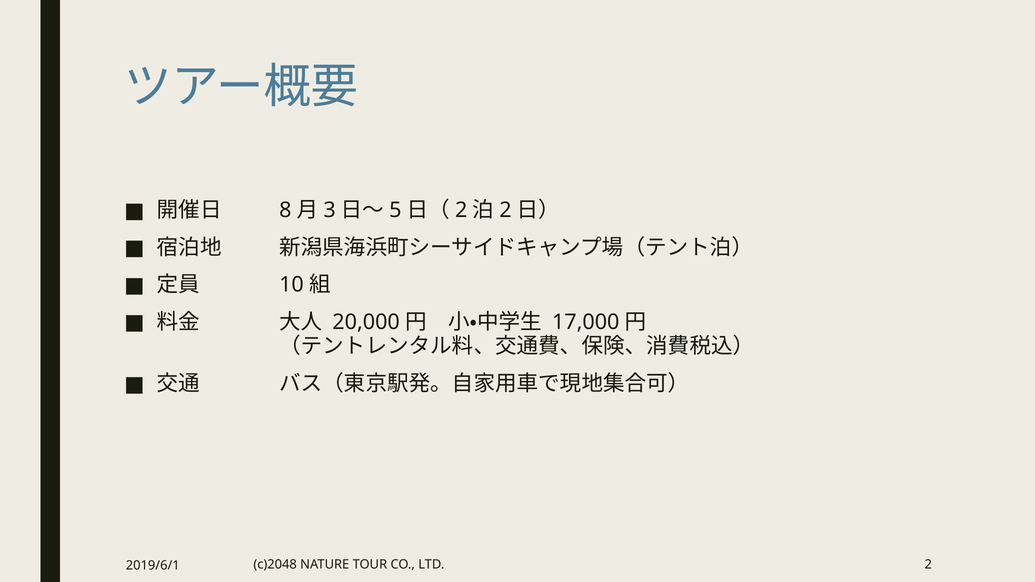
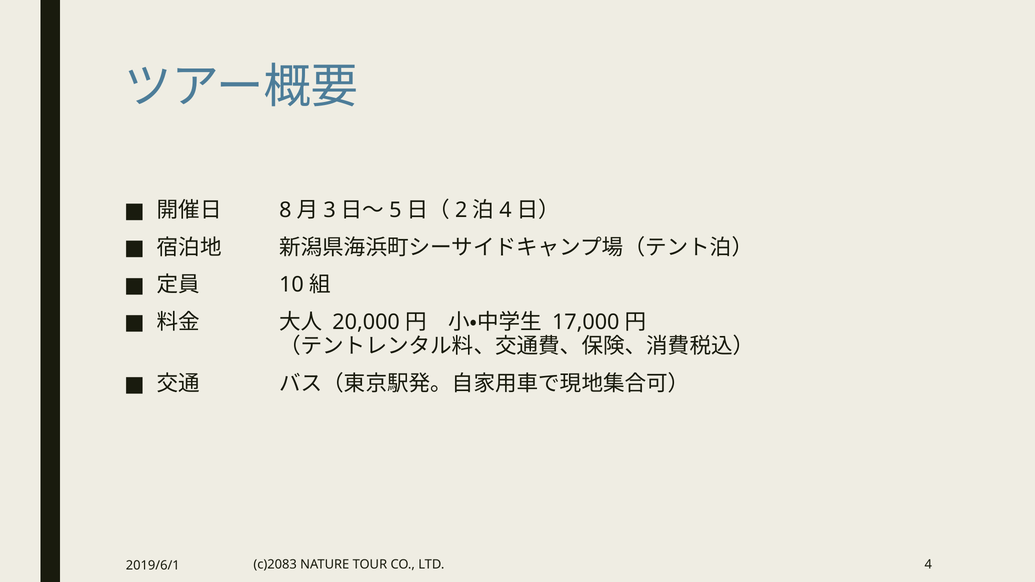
2: 2 -> 4 (505, 210)
c)2048: c)2048 -> c)2083 (275, 565)
LTD 2: 2 -> 4 (928, 565)
